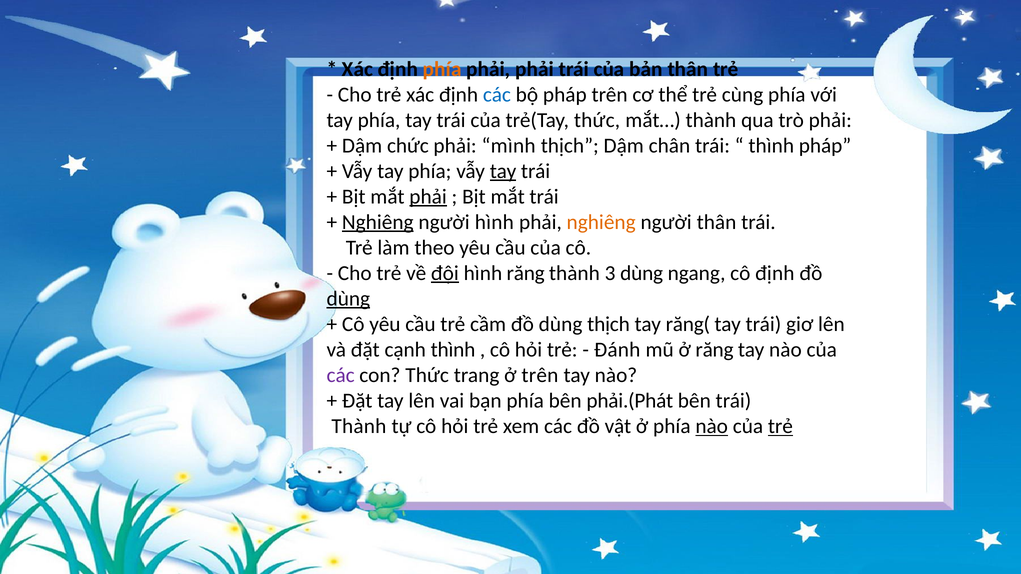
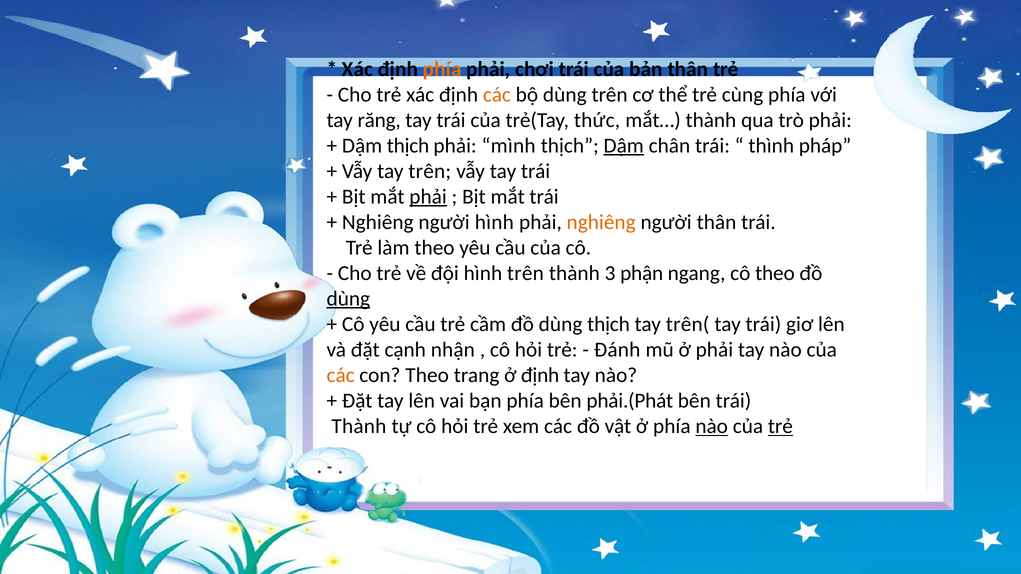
phải phải: phải -> chơi (535, 69)
các colour: blue -> orange (497, 95)
bộ pháp: pháp -> dùng (565, 95)
phía: phía -> răng (379, 120)
Dậm chức: chức -> thịch (408, 146)
Dậm underline: none -> present (624, 146)
Vẫy tay phía: phía -> trên (430, 171)
tay underline: present -> none (503, 171)
Nghiêng underline: present -> none (378, 222)
đội underline: present -> none (445, 273)
hình răng: răng -> trên (525, 273)
3 dùng: dùng -> phận (642, 273)
cô định: định -> theo (775, 273)
răng(: răng( -> trên( (688, 324)
cạnh thình: thình -> nhận (453, 350)
ở răng: răng -> phải (714, 350)
các colour: purple -> orange (341, 375)
con Thức: Thức -> Theo (427, 375)
ở trên: trên -> định (540, 375)
